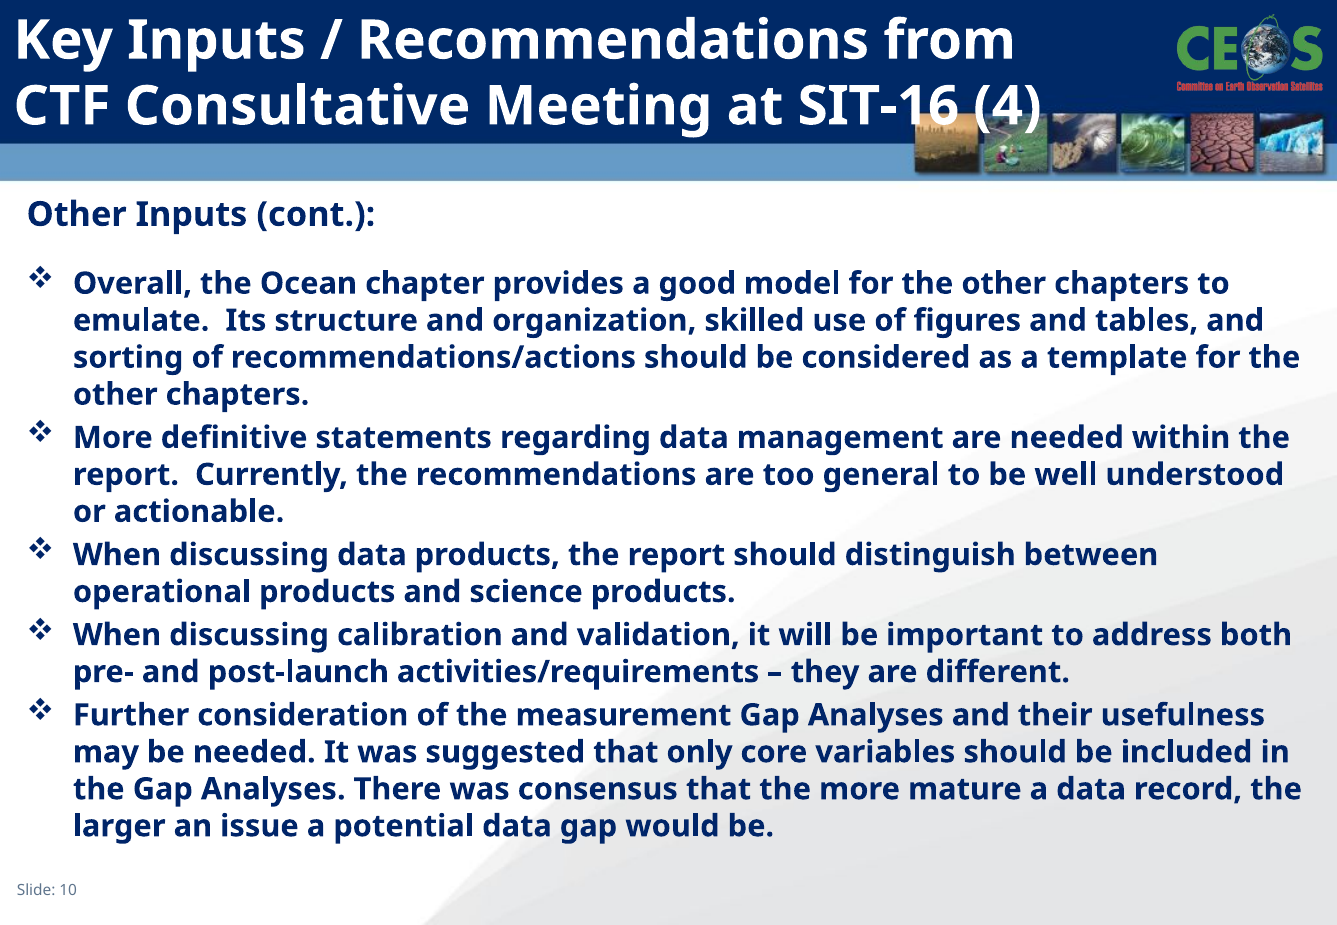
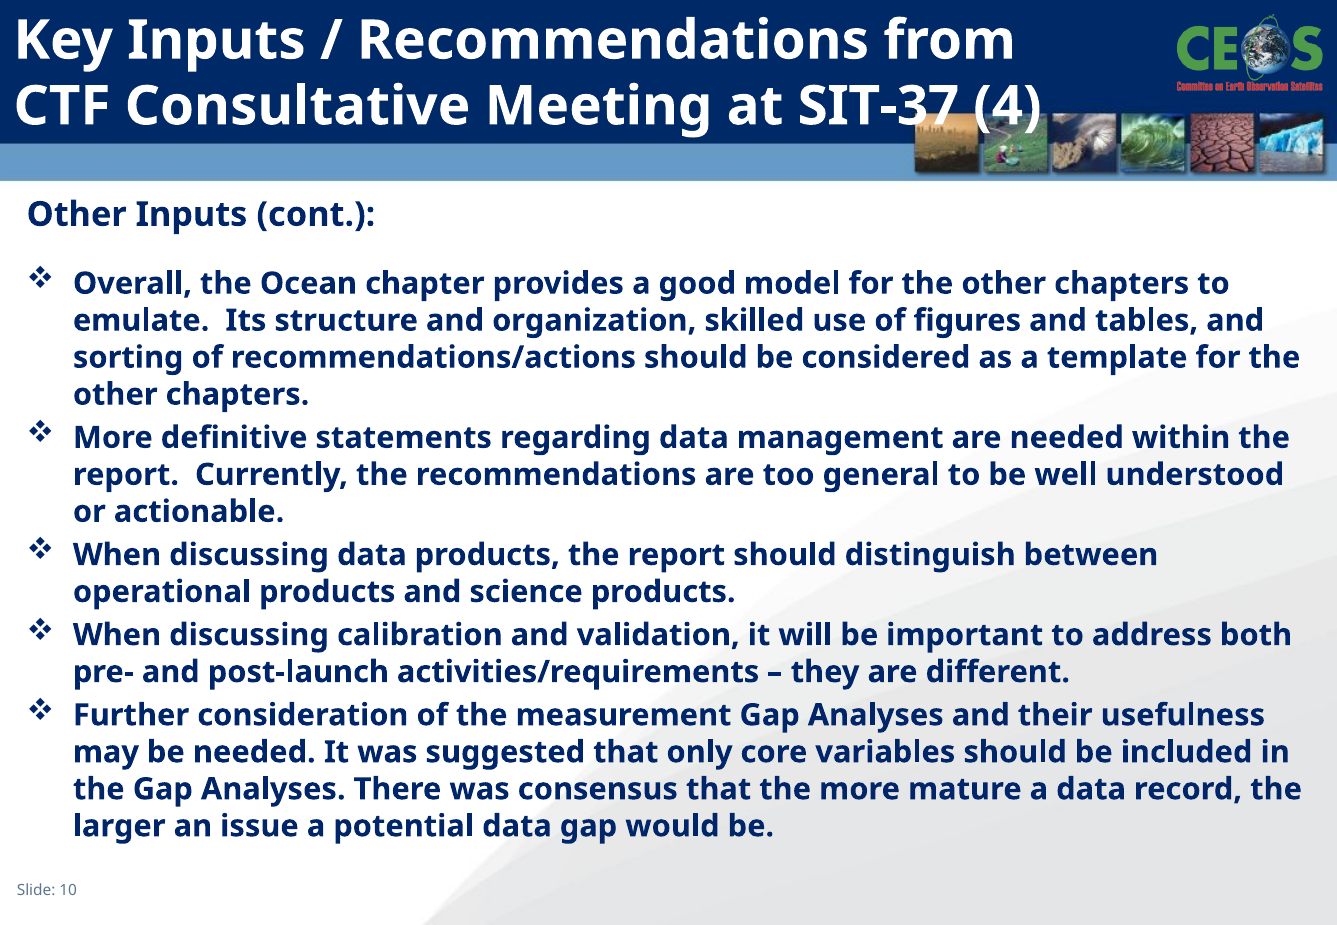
SIT-16: SIT-16 -> SIT-37 (878, 106)
